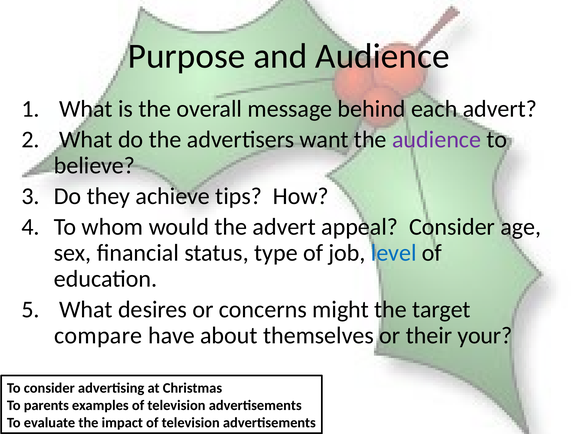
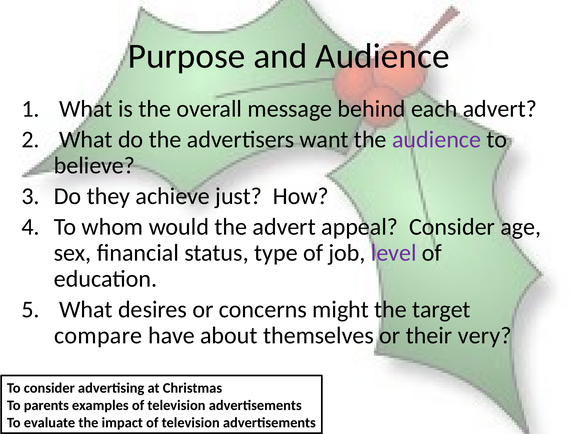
tips: tips -> just (239, 196)
level colour: blue -> purple (394, 253)
your: your -> very (485, 335)
